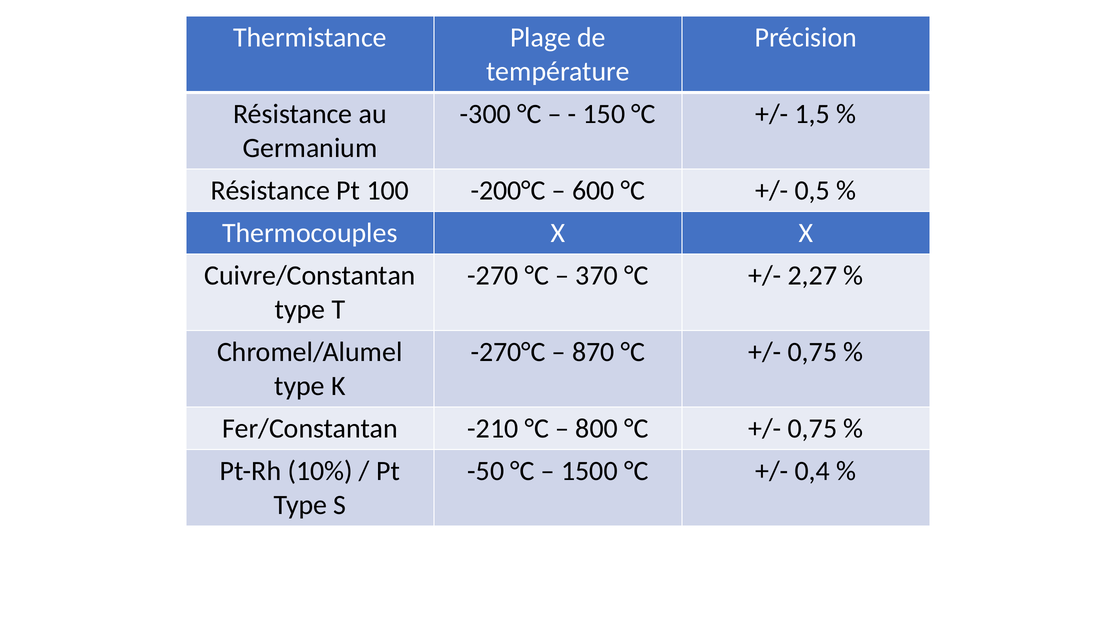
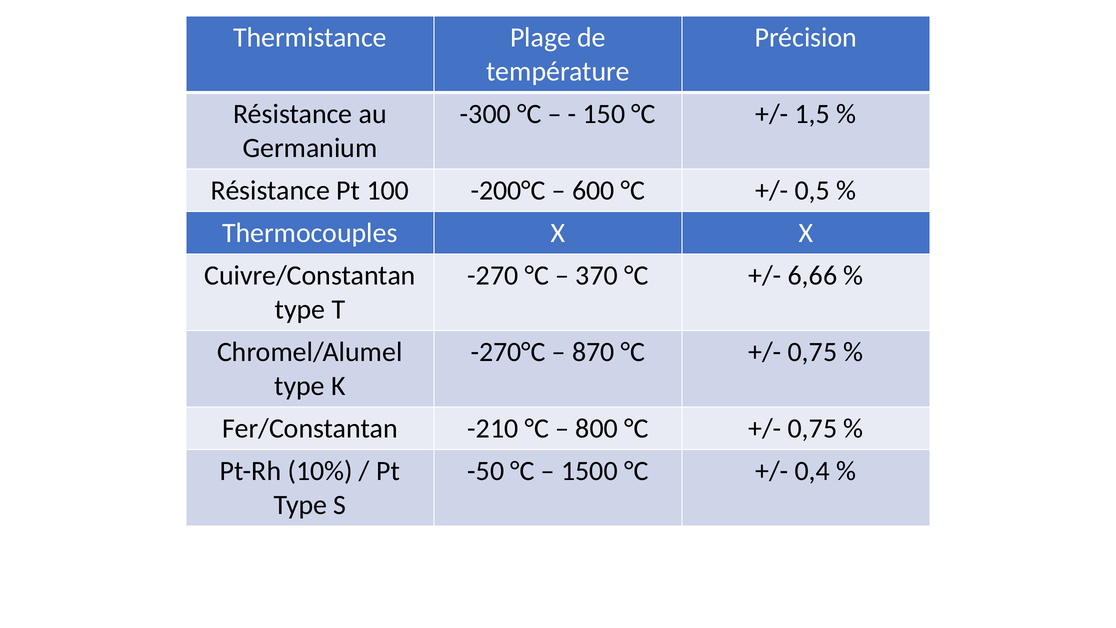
2,27: 2,27 -> 6,66 (812, 275)
